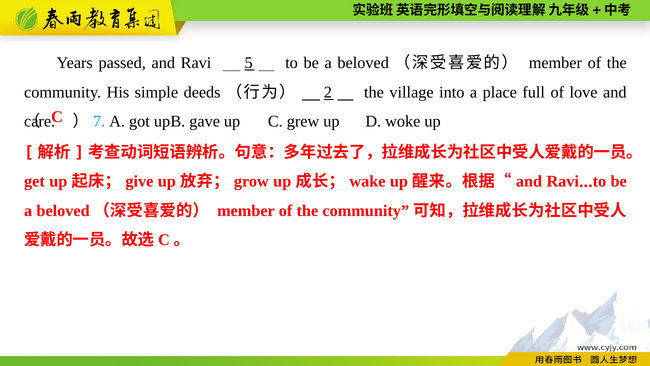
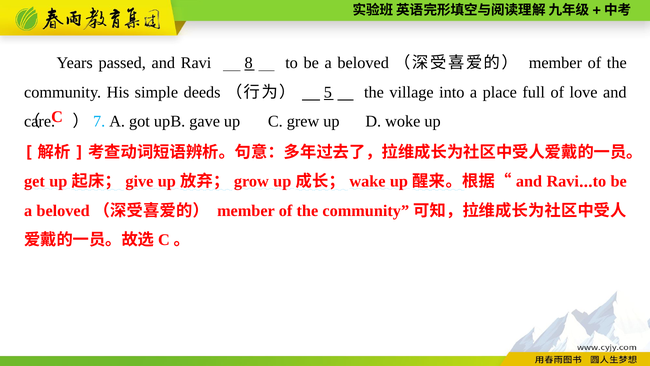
5: 5 -> 8 (249, 63)
2: 2 -> 5 (328, 92)
